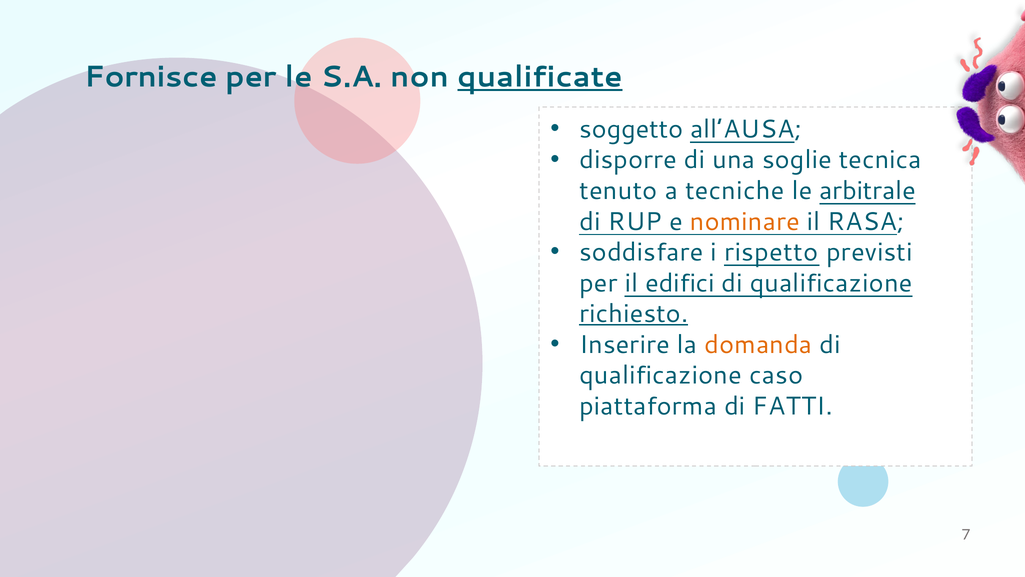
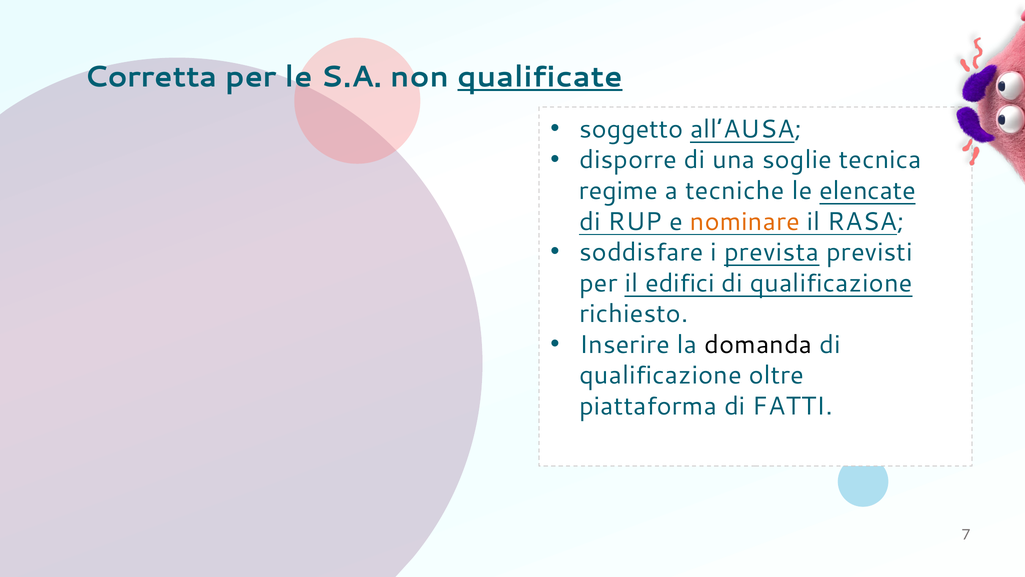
Fornisce: Fornisce -> Corretta (151, 77)
tenuto: tenuto -> regime (619, 191)
arbitrale: arbitrale -> elencate (868, 191)
rispetto: rispetto -> prevista (771, 252)
richiesto underline: present -> none (634, 314)
domanda colour: orange -> black (758, 344)
caso: caso -> oltre (776, 375)
